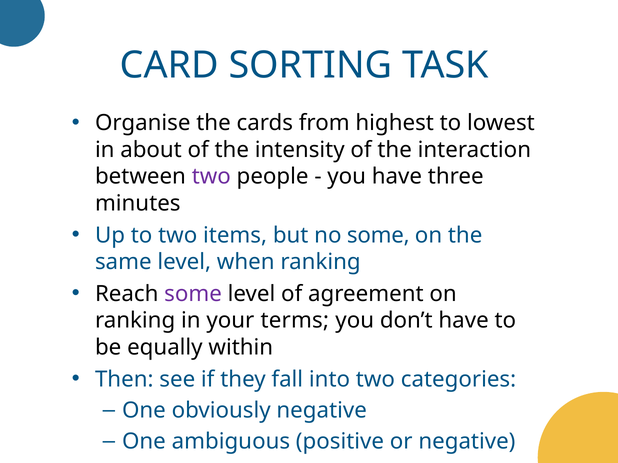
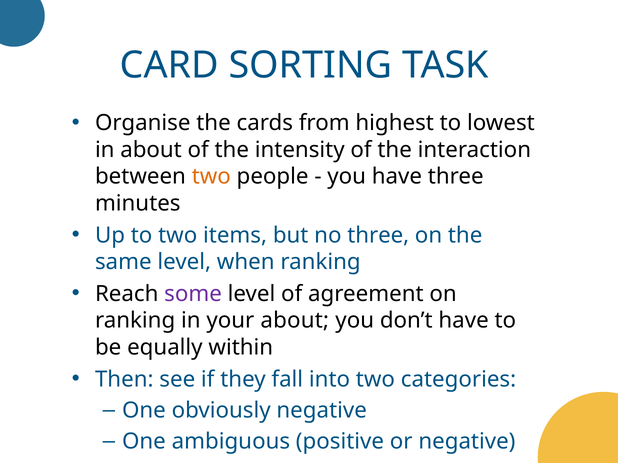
two colour: purple -> orange (211, 177)
no some: some -> three (378, 235)
your terms: terms -> about (295, 321)
